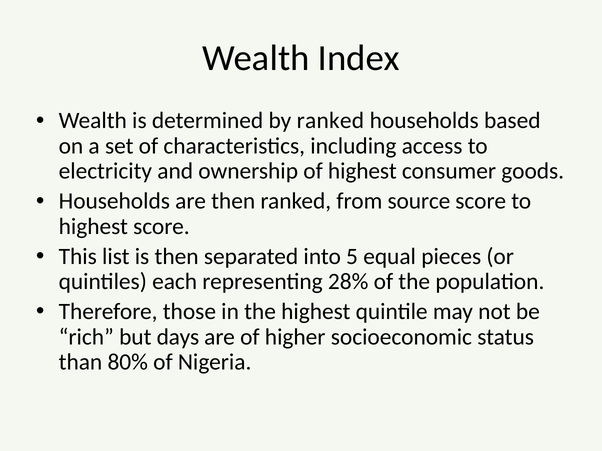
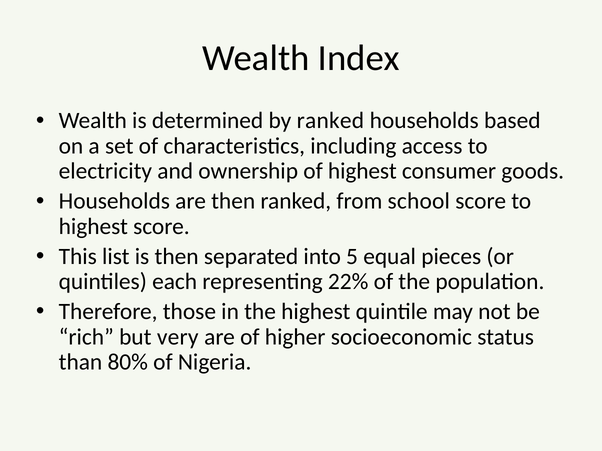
source: source -> school (419, 201)
28%: 28% -> 22% (348, 282)
days: days -> very (178, 337)
